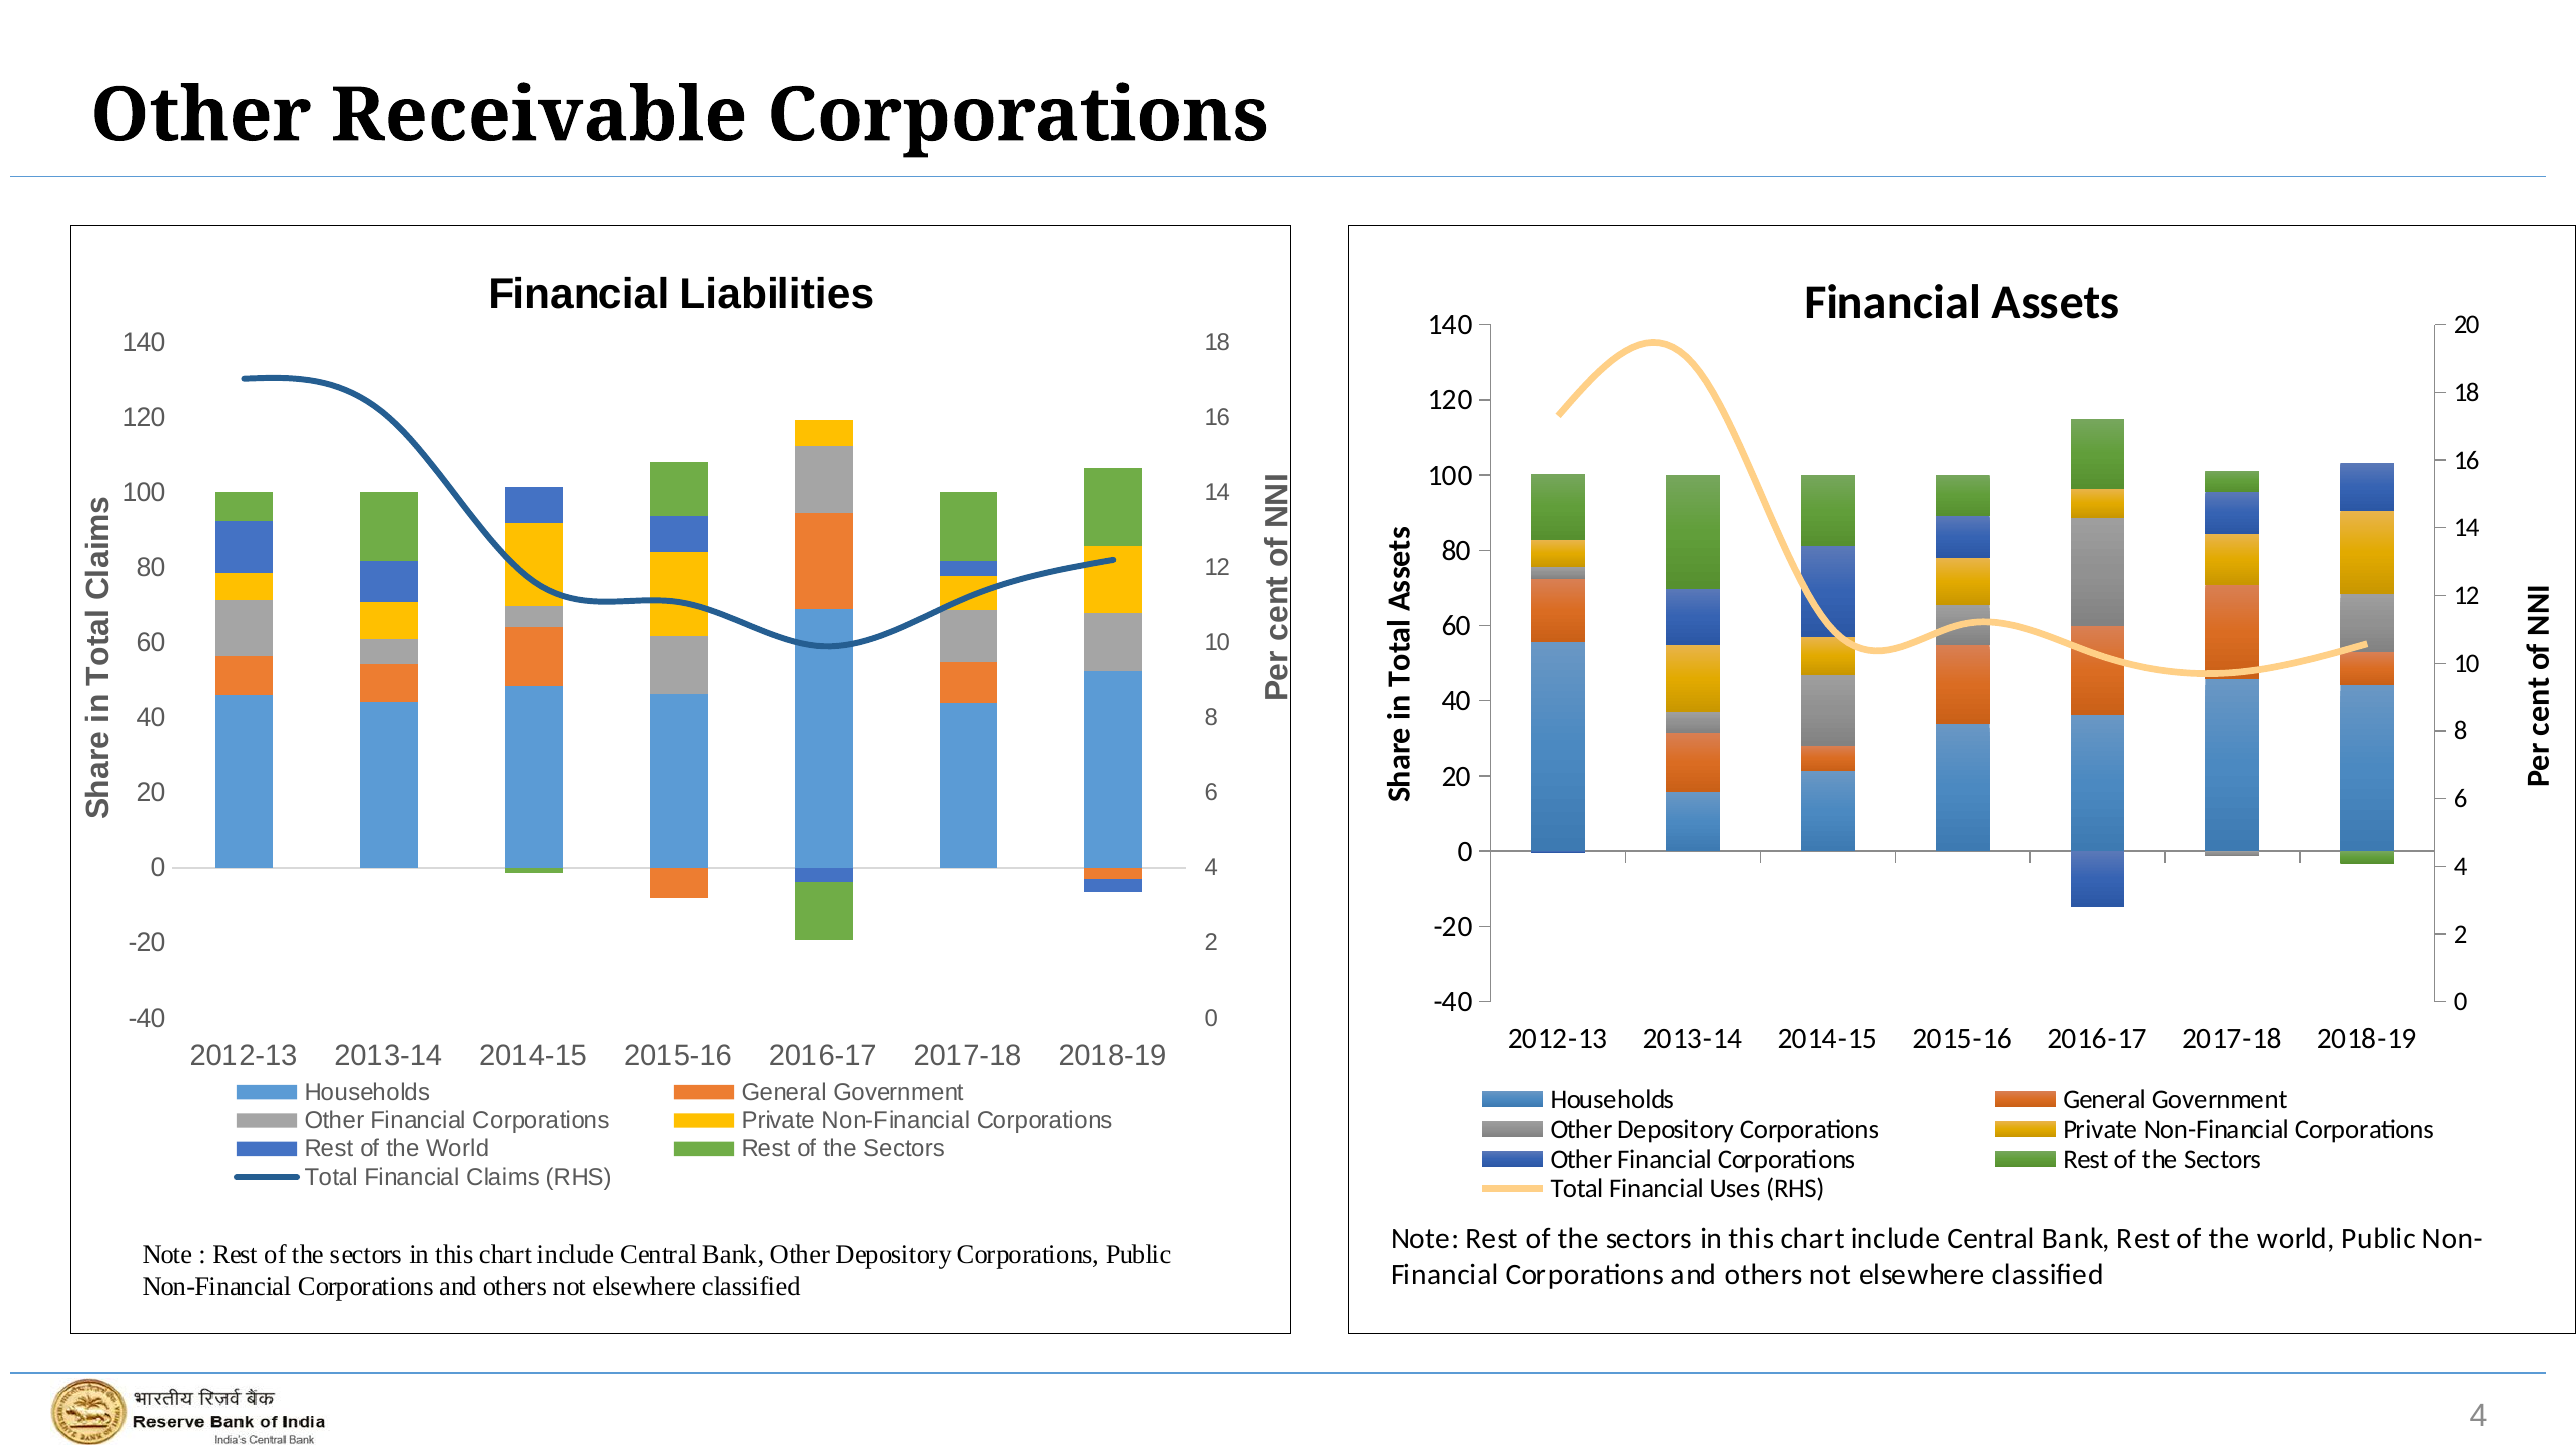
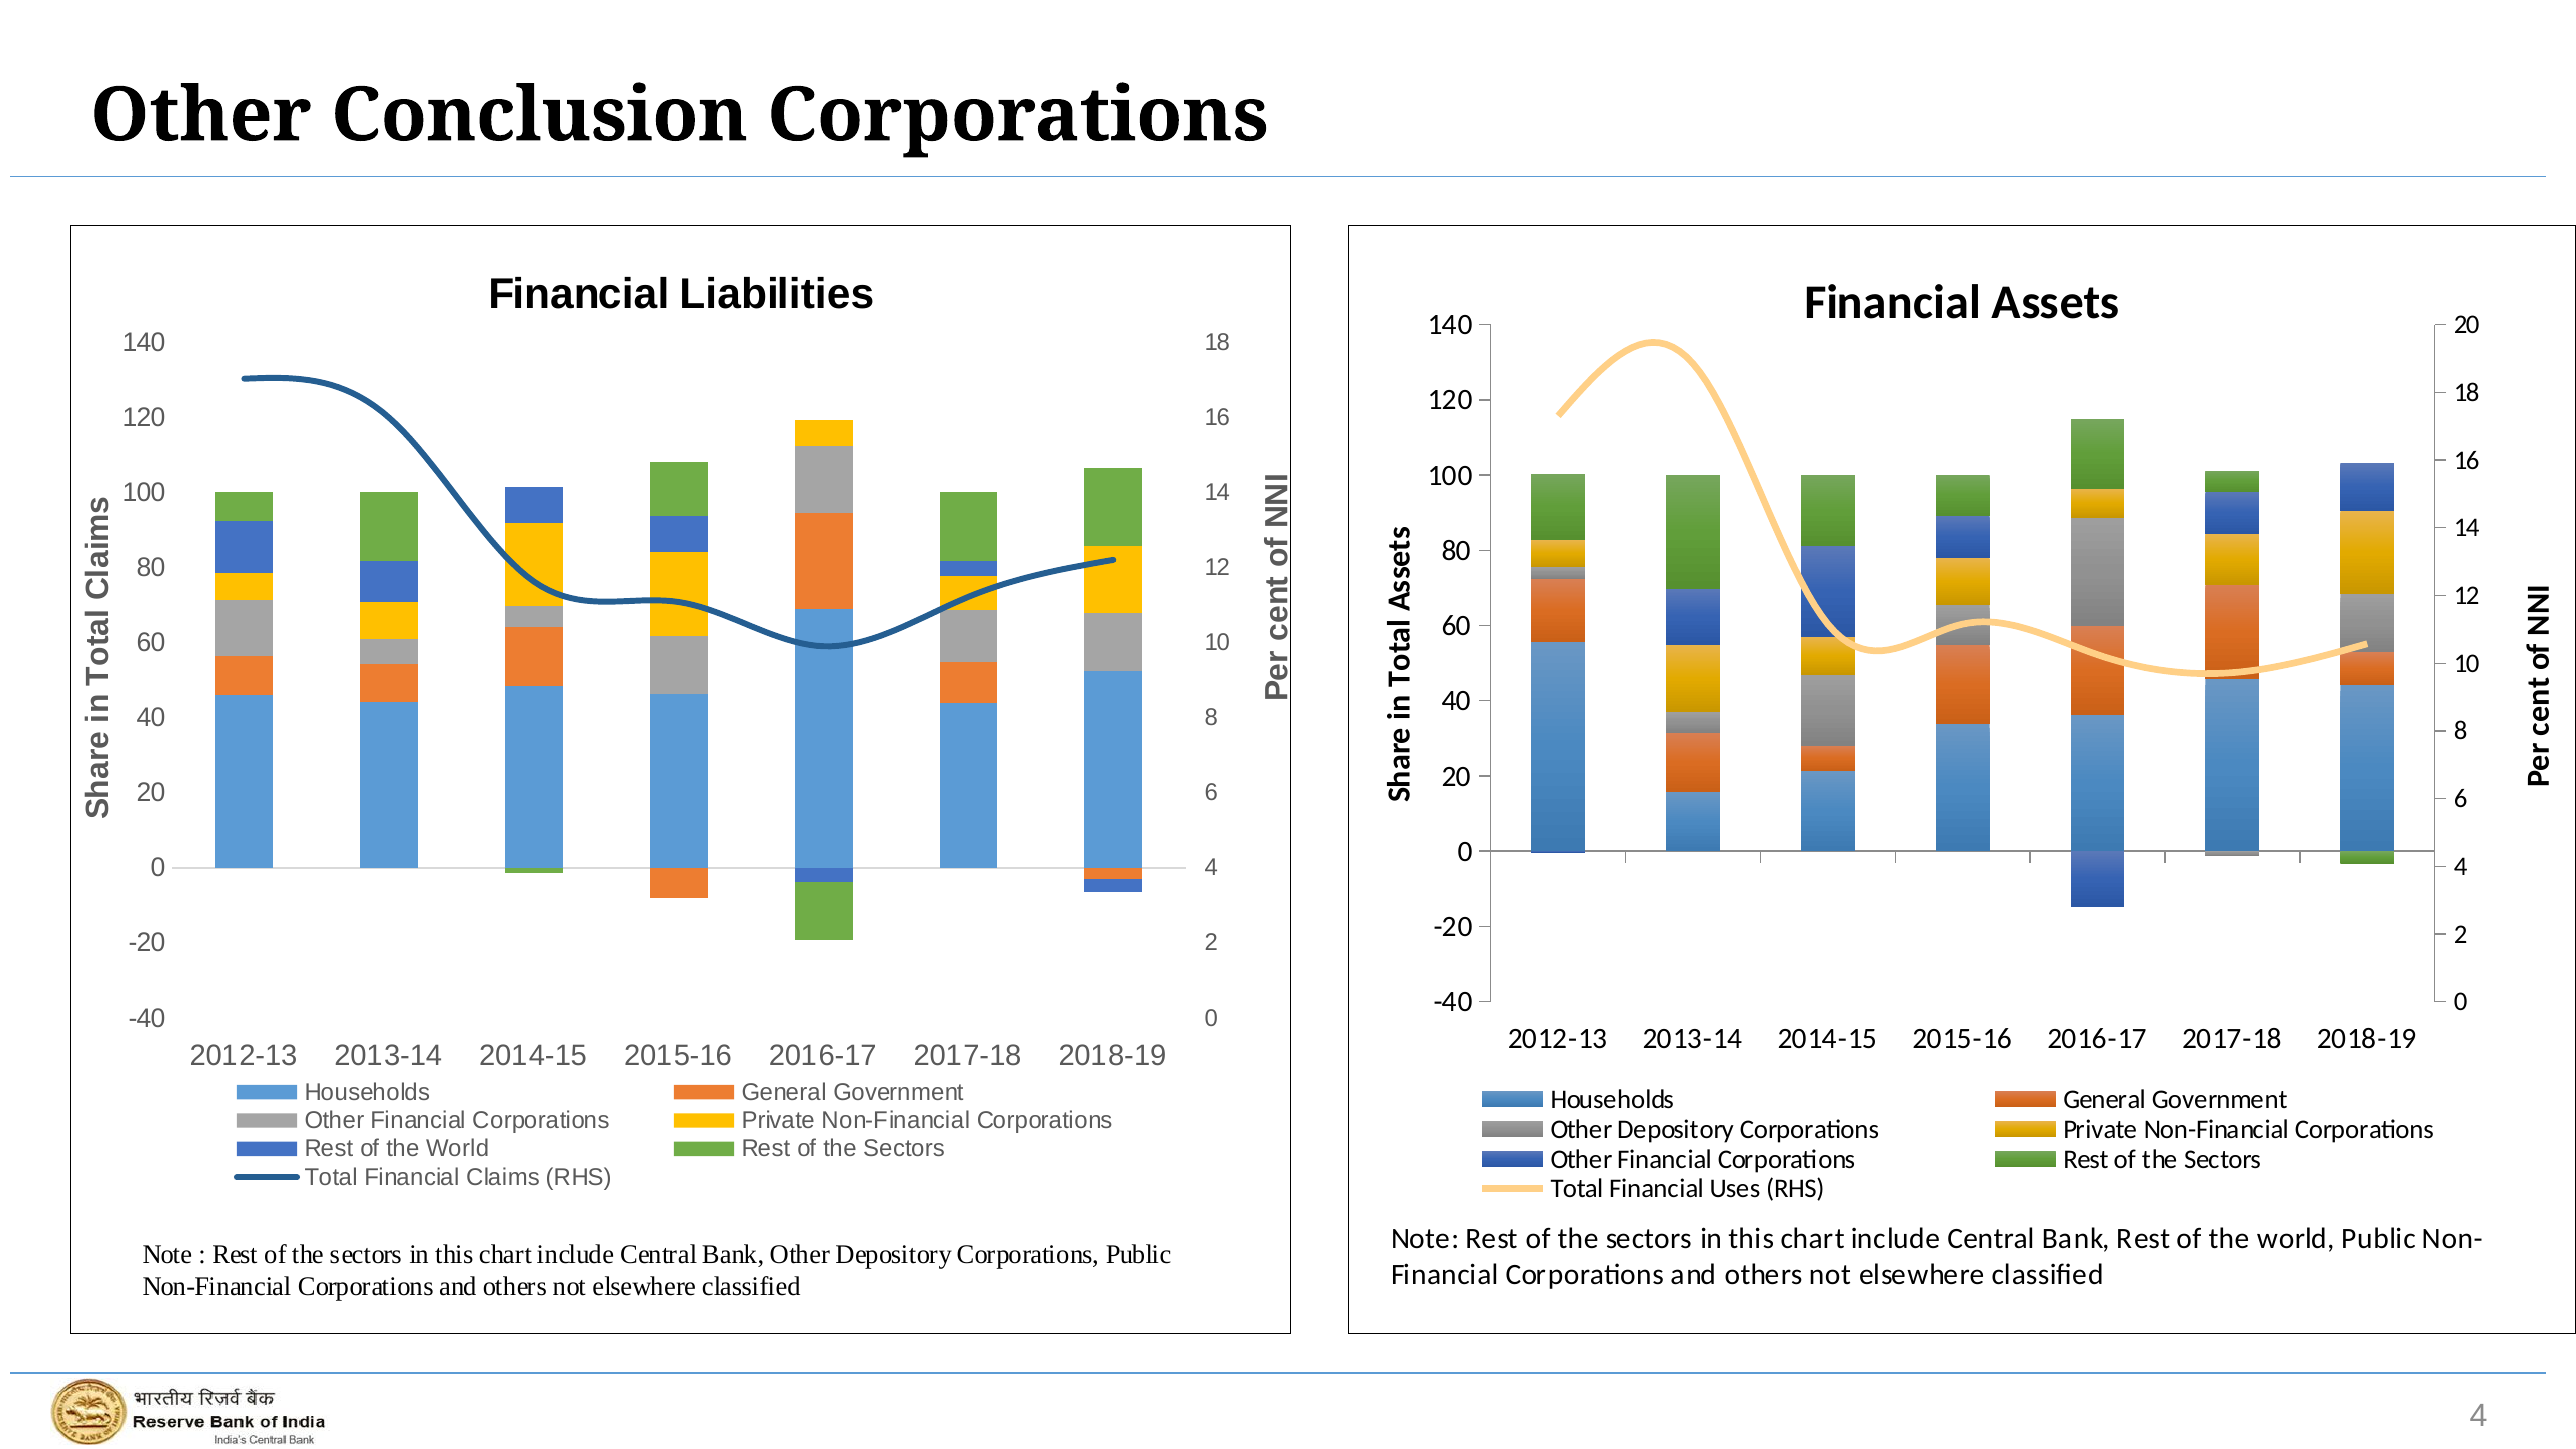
Receivable: Receivable -> Conclusion (540, 115)
